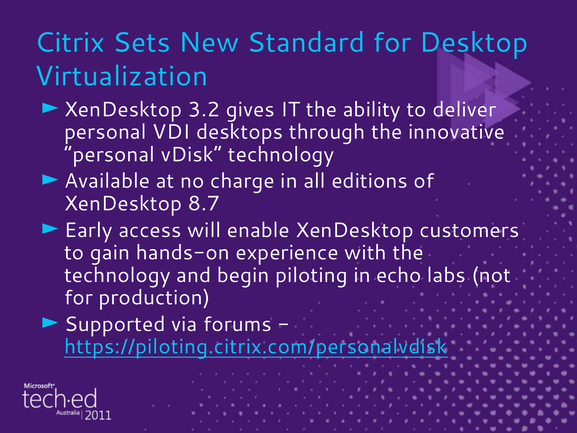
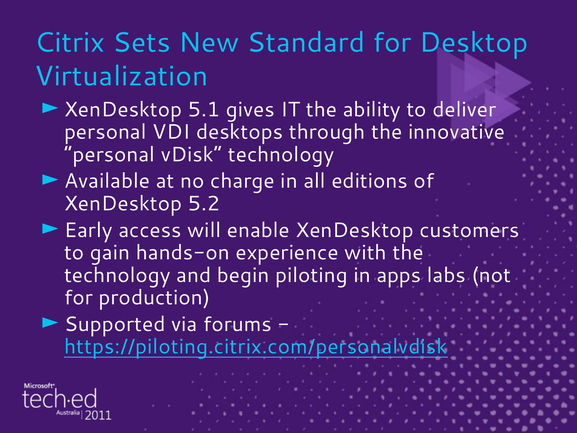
3.2: 3.2 -> 5.1 (204, 110)
8.7: 8.7 -> 5.2 (204, 204)
echo: echo -> apps (399, 275)
